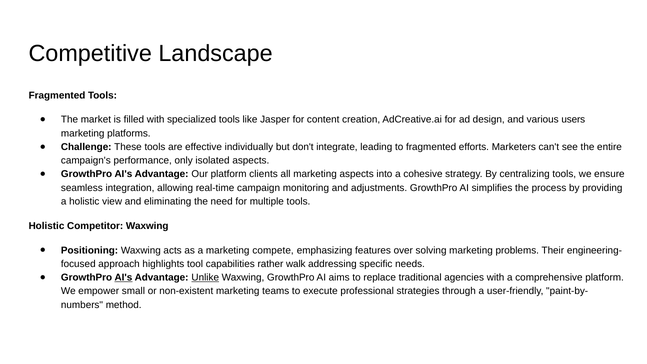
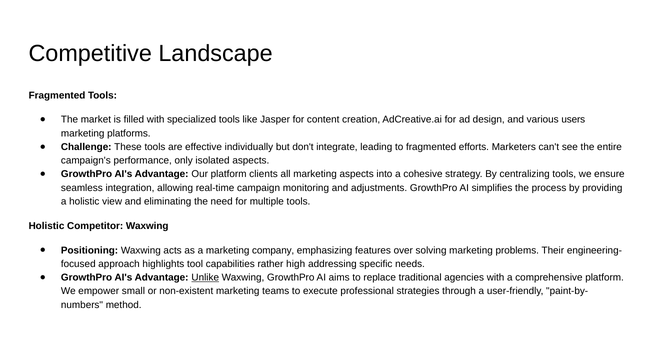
compete: compete -> company (273, 250)
walk: walk -> high (296, 264)
AI's underline: present -> none (123, 277)
